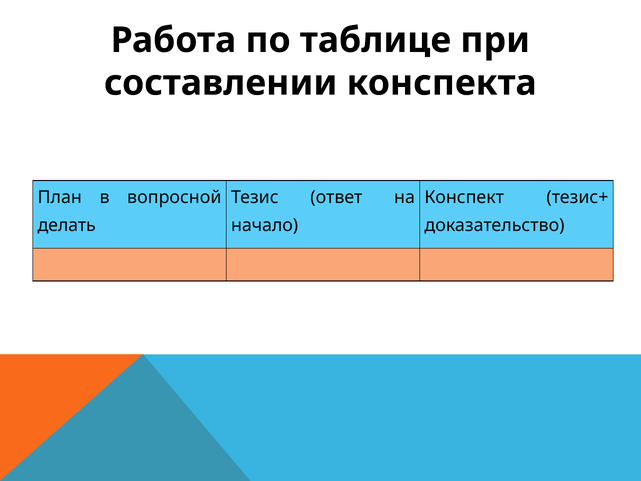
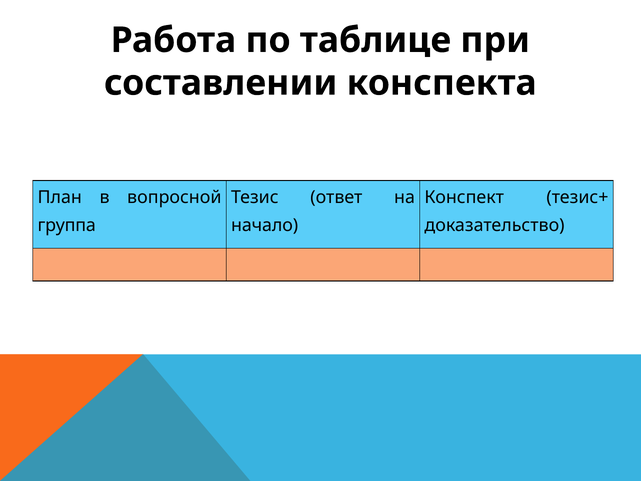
делать: делать -> группа (67, 225)
